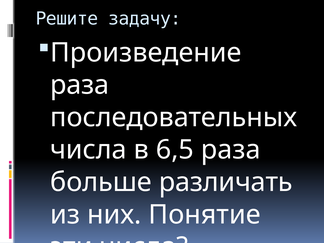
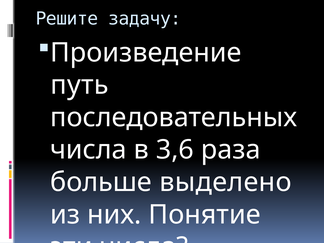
раза: раза -> путь (79, 85)
6,5: 6,5 -> 3,6 (175, 150)
различать: различать -> выделено (225, 182)
